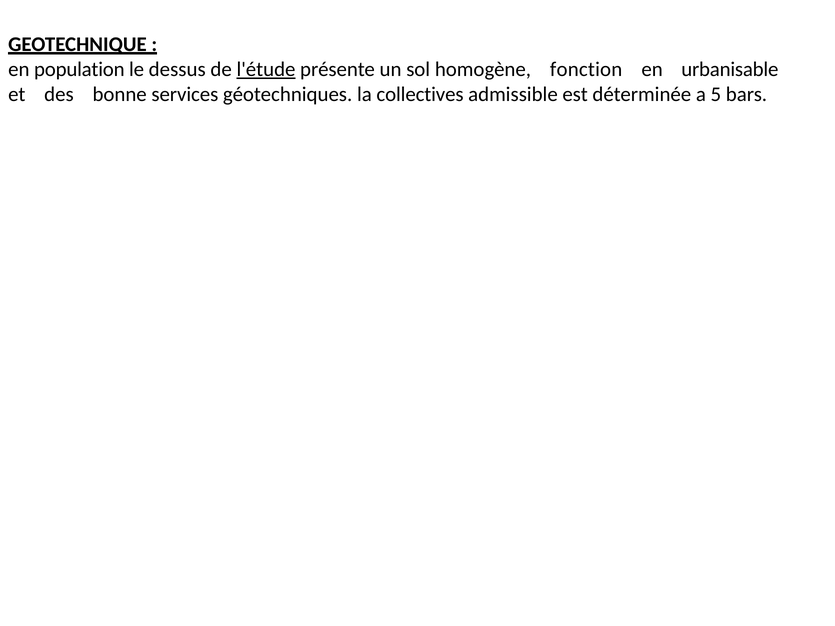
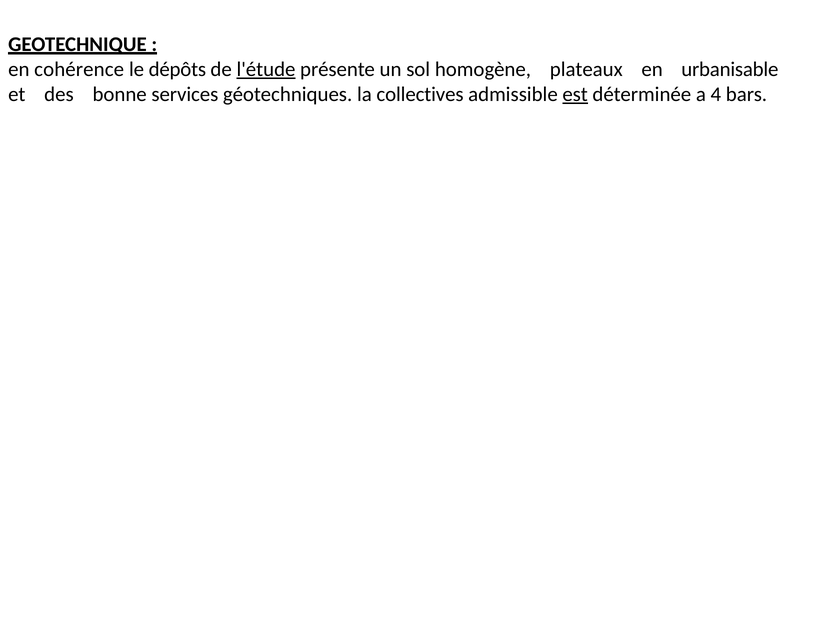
population: population -> cohérence (79, 69)
dessus: dessus -> dépôts (177, 69)
fonction: fonction -> plateaux (586, 69)
est underline: none -> present (575, 94)
5: 5 -> 4 (716, 94)
